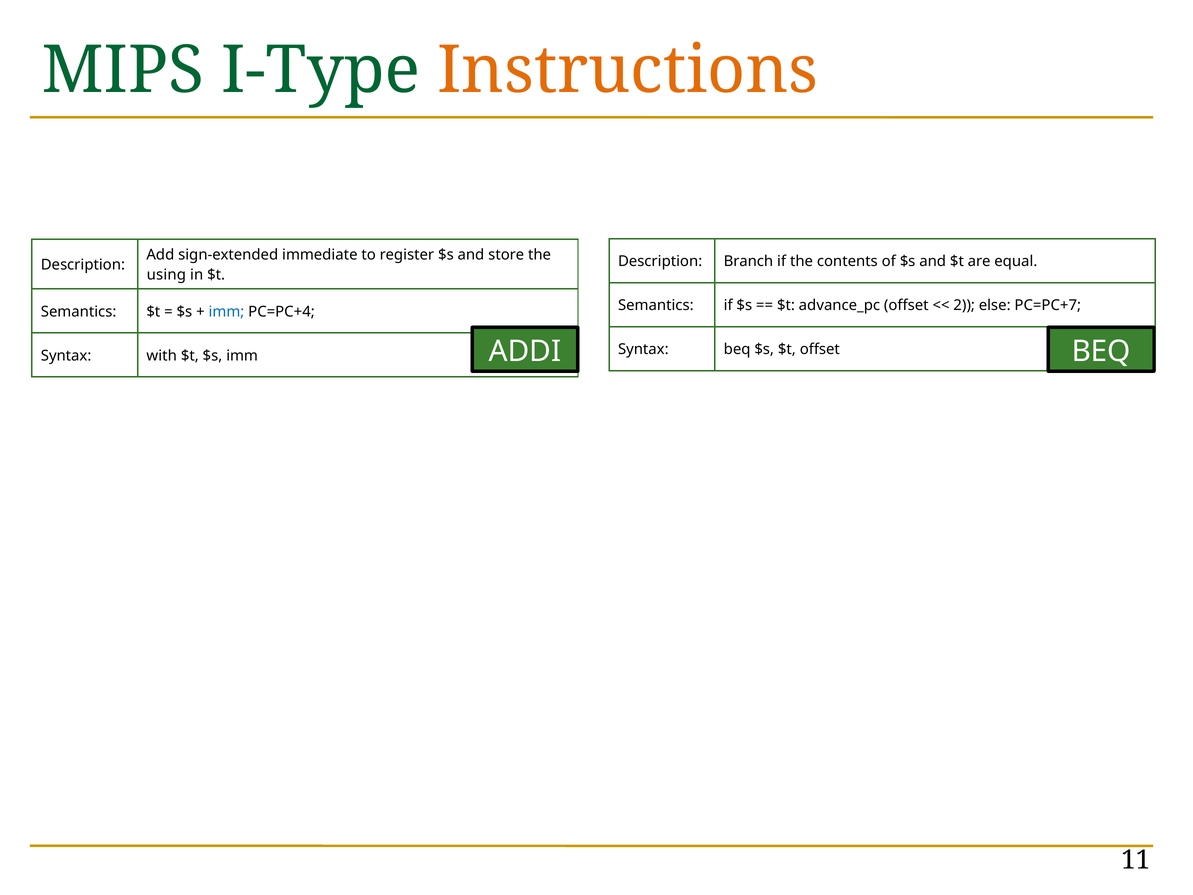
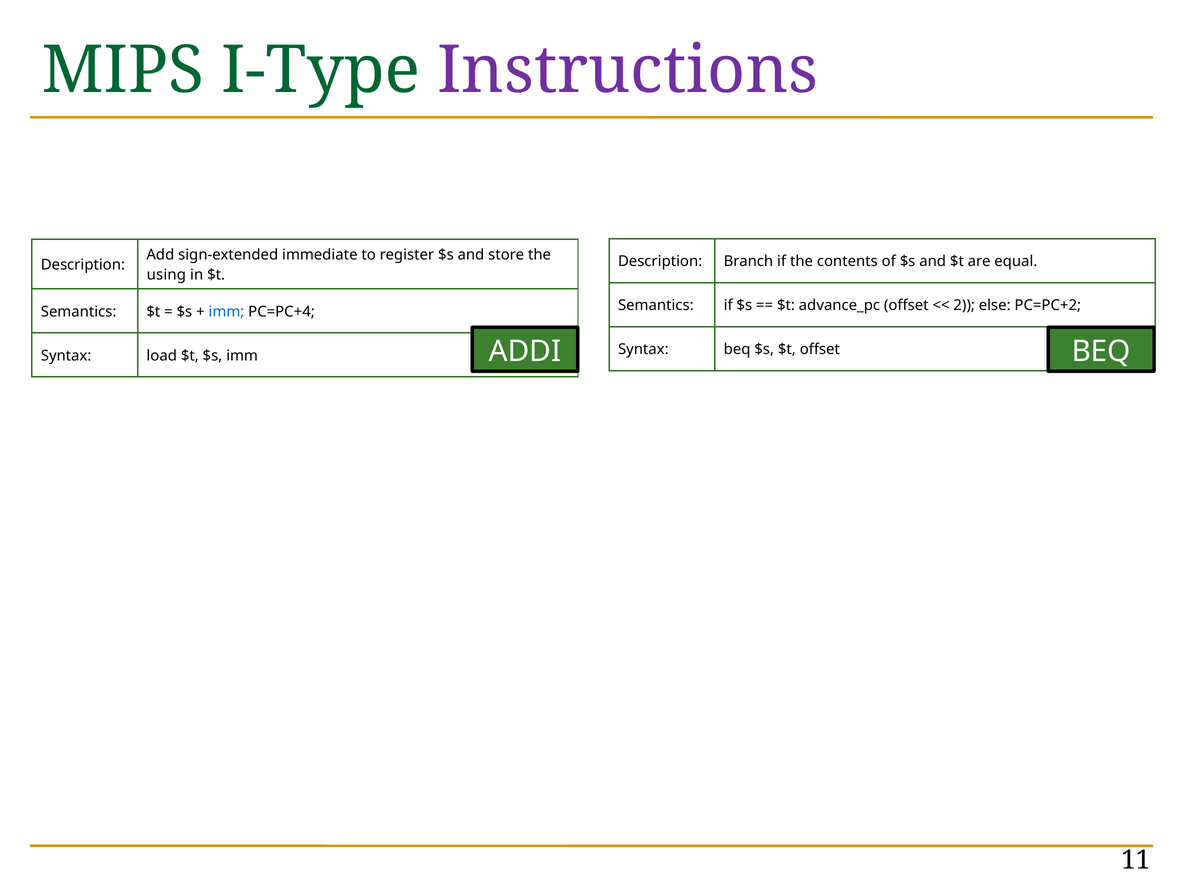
Instructions colour: orange -> purple (628, 70)
PC=PC+7: PC=PC+7 -> PC=PC+2 (1048, 305)
with: with -> load (162, 356)
